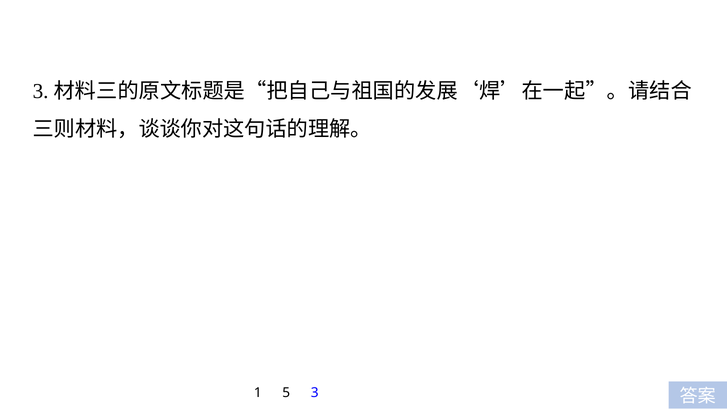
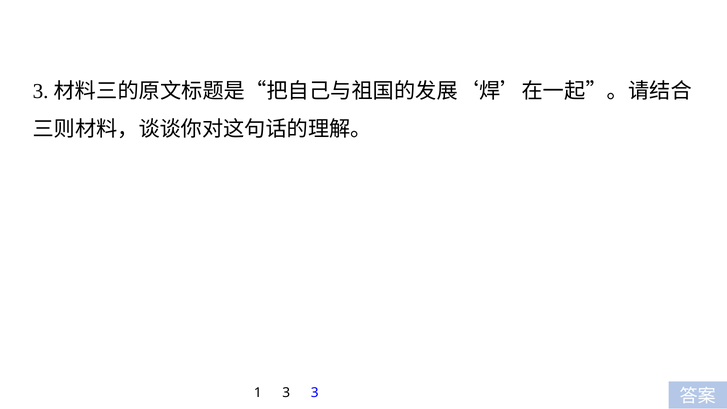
1 5: 5 -> 3 (286, 393)
